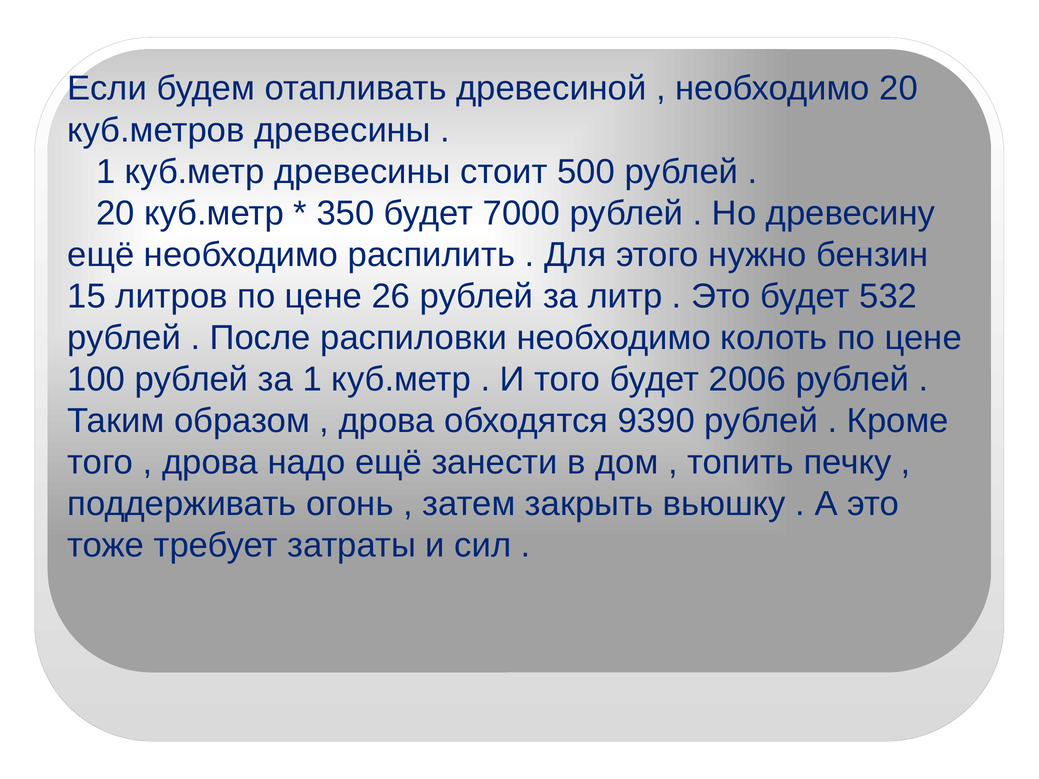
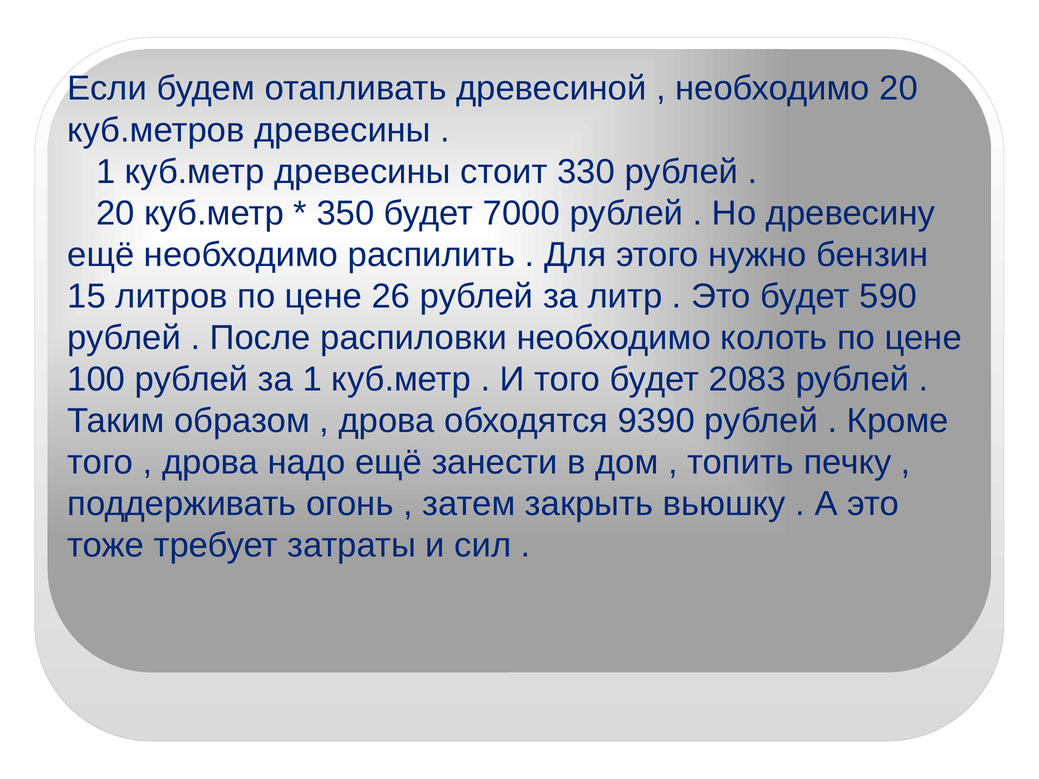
500: 500 -> 330 (586, 172)
532: 532 -> 590 (888, 296)
2006: 2006 -> 2083 (747, 380)
